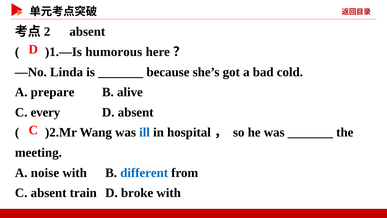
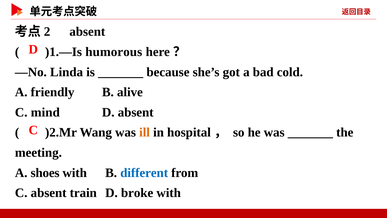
prepare: prepare -> friendly (53, 92)
every: every -> mind (45, 112)
ill colour: blue -> orange (145, 132)
noise: noise -> shoes (45, 173)
